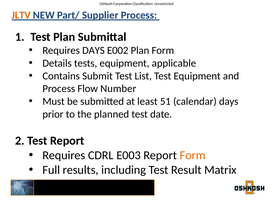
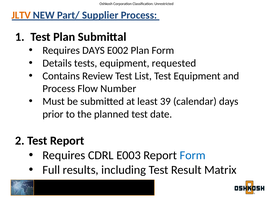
applicable: applicable -> requested (174, 63)
Submit: Submit -> Review (98, 76)
51: 51 -> 39 (165, 101)
Form colour: orange -> blue (193, 155)
